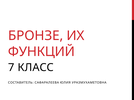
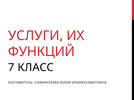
БРОНЗЕ: БРОНЗЕ -> УСЛУГИ (36, 36)
